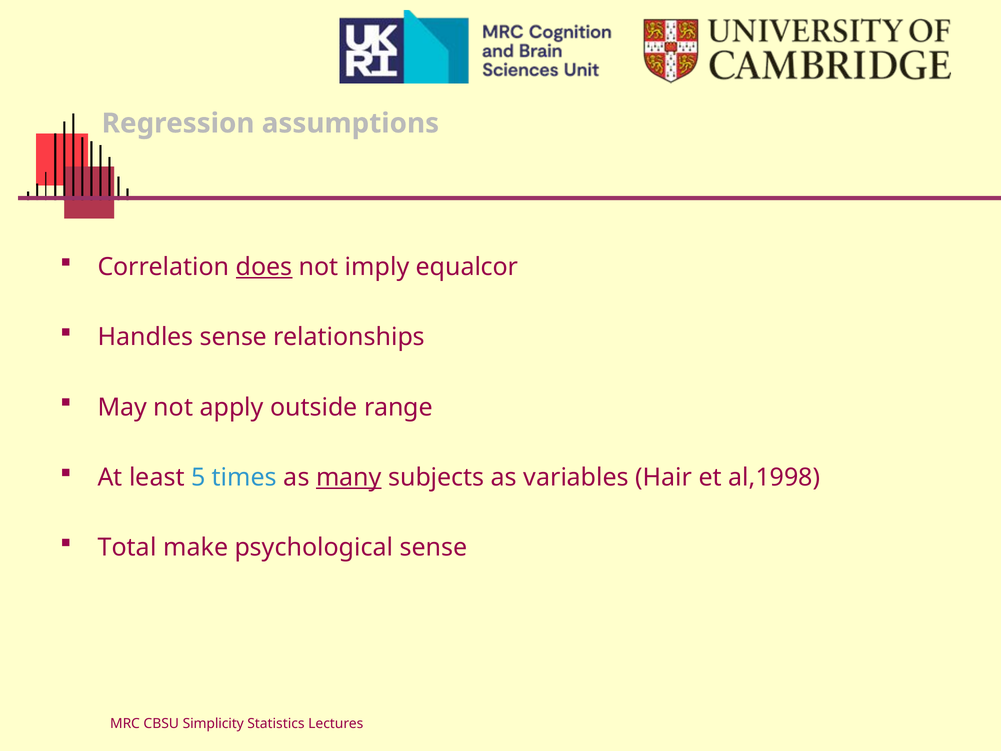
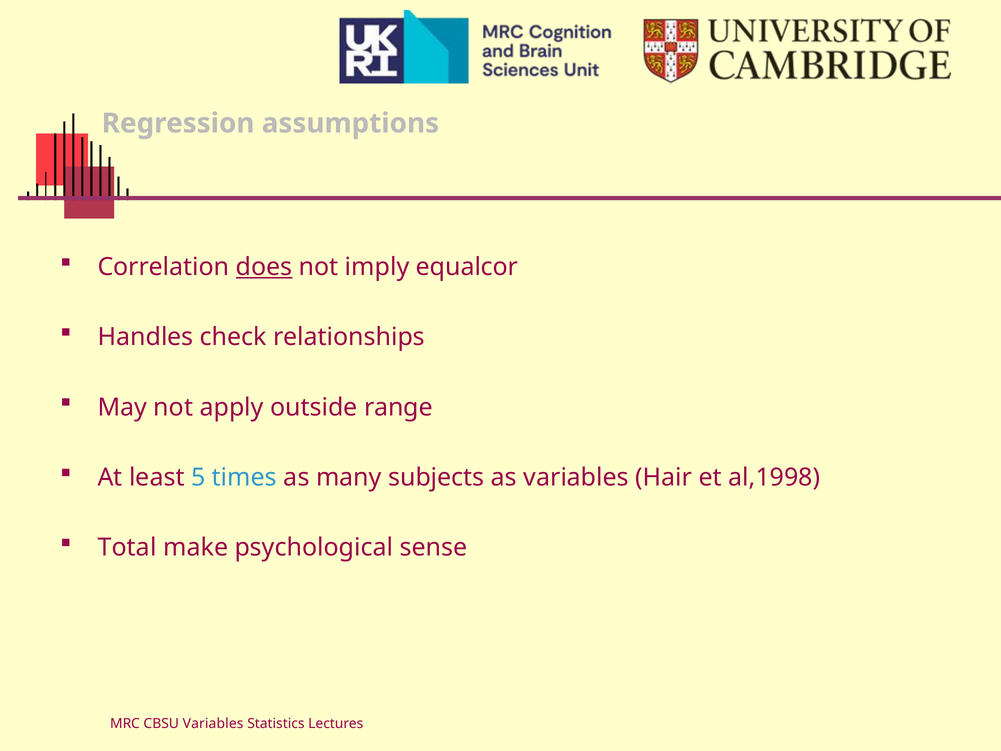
Handles sense: sense -> check (233, 337)
many underline: present -> none (349, 477)
CBSU Simplicity: Simplicity -> Variables (213, 723)
